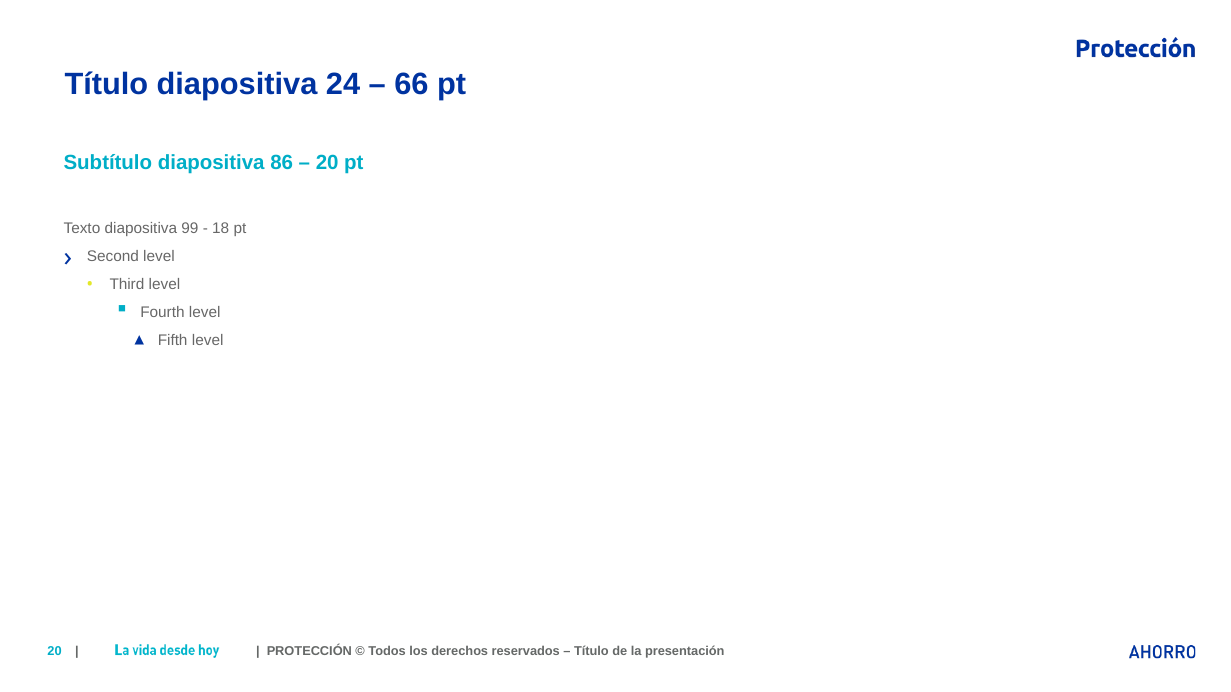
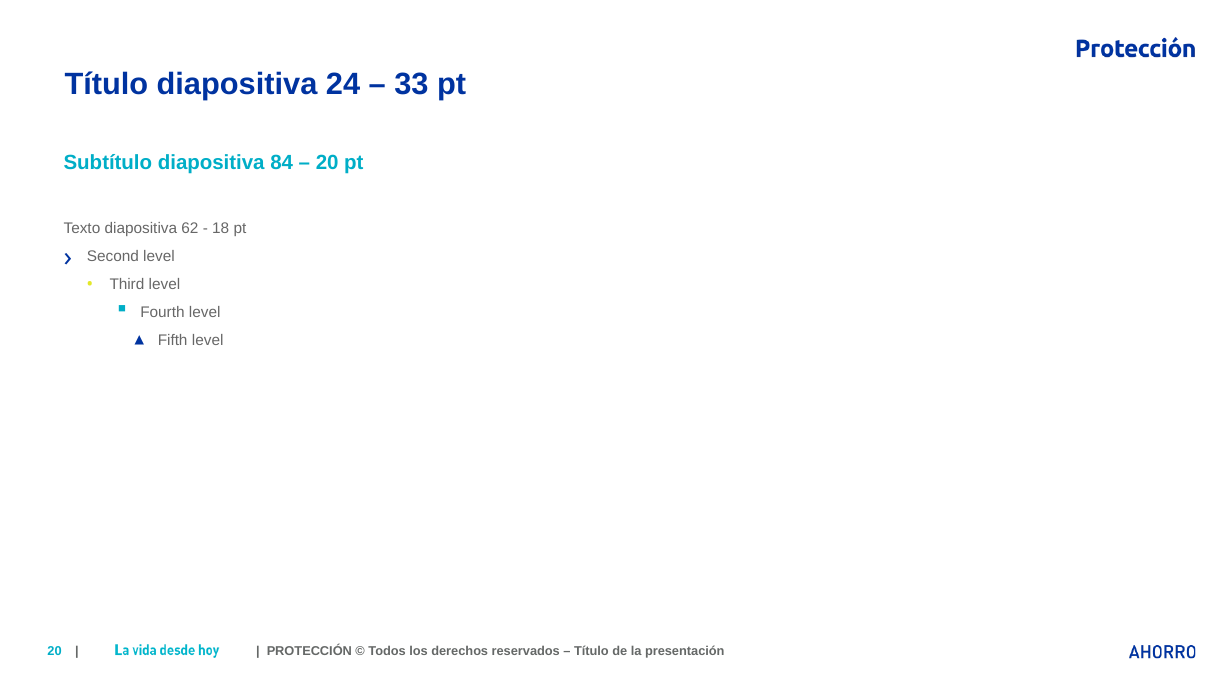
66: 66 -> 33 (411, 84)
86: 86 -> 84 (282, 163)
99: 99 -> 62 (190, 229)
